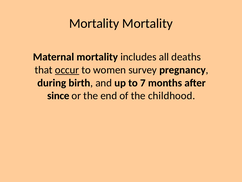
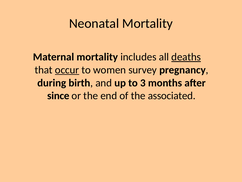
Mortality: Mortality -> Neonatal (94, 23)
deaths underline: none -> present (186, 57)
7: 7 -> 3 (143, 83)
childhood: childhood -> associated (172, 96)
